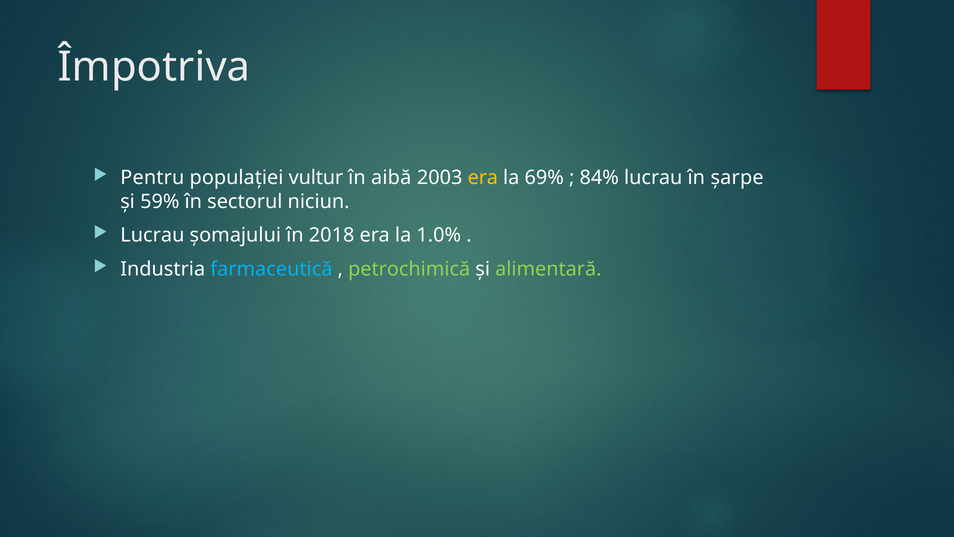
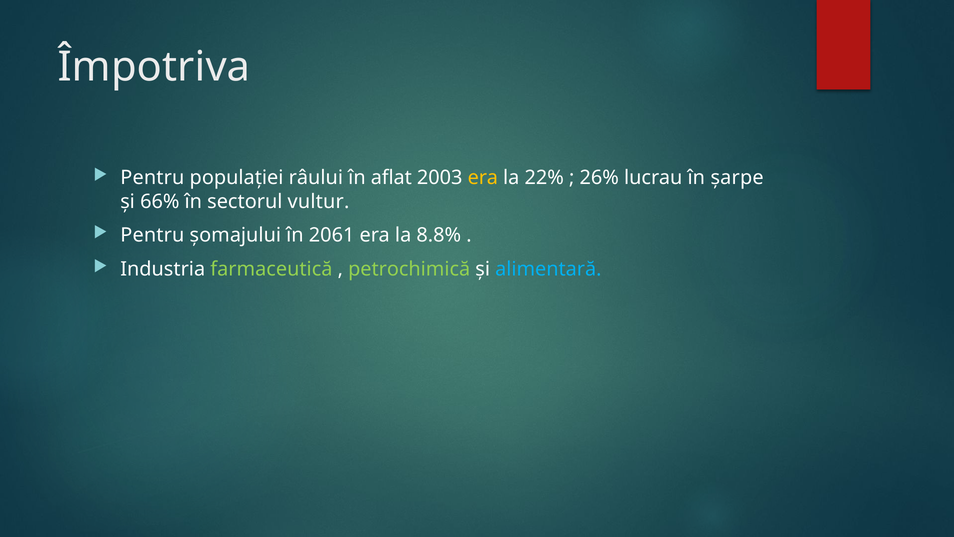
vultur: vultur -> râului (316, 178)
aibă: aibă -> aflat (391, 178)
69%: 69% -> 22% (544, 178)
84%: 84% -> 26% (599, 178)
59%: 59% -> 66% (160, 201)
niciun: niciun -> vultur (318, 201)
Lucrau: Lucrau -> Pentru (152, 235)
2018: 2018 -> 2061 (332, 235)
1.0%: 1.0% -> 8.8% (439, 235)
farmaceutică colour: light blue -> light green (271, 269)
alimentară colour: light green -> light blue (548, 269)
